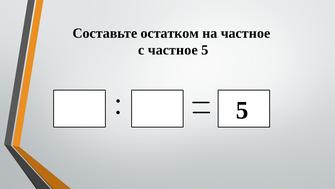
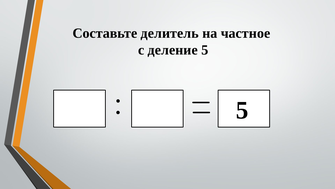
остатком: остатком -> делитель (170, 33)
с частное: частное -> деление (173, 50)
